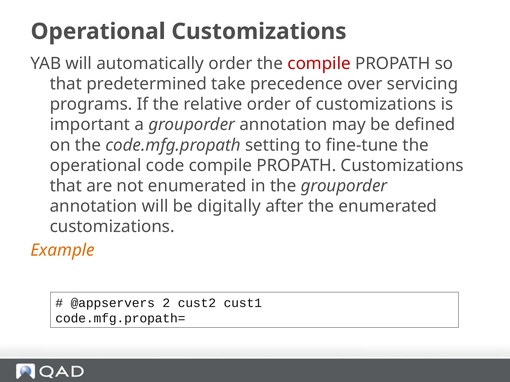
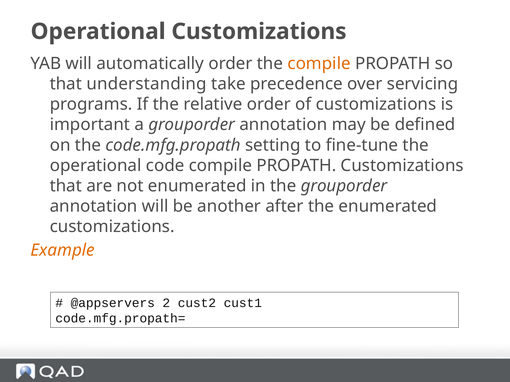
compile colour: red -> orange (319, 64)
predetermined: predetermined -> understanding (147, 84)
digitally: digitally -> another (229, 206)
